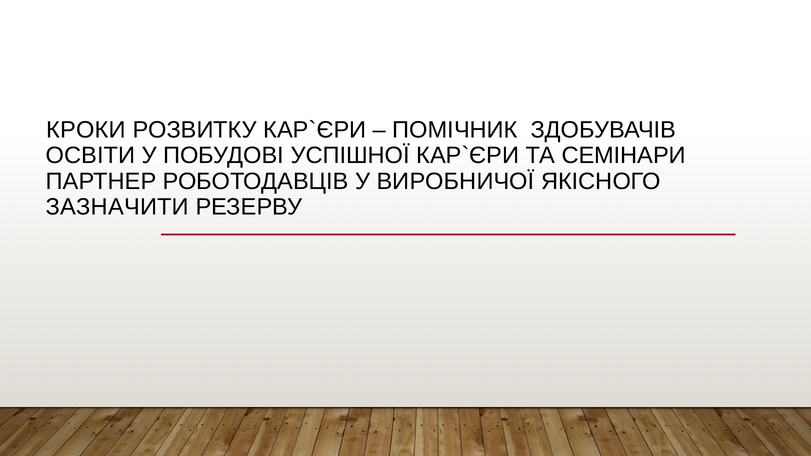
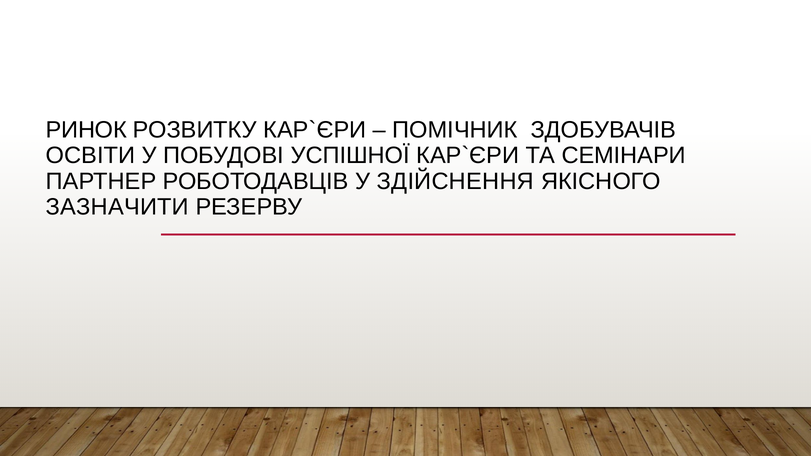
КРОКИ: КРОКИ -> РИНОК (86, 130)
ВИРОБНИЧОЇ: ВИРОБНИЧОЇ -> ЗДІЙСНЕННЯ (455, 181)
